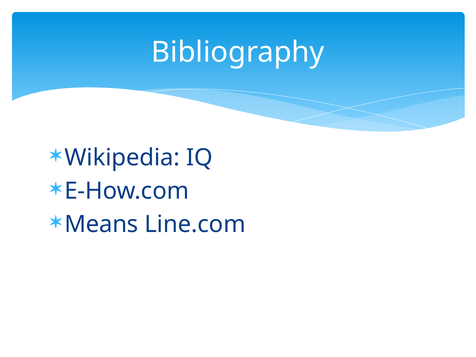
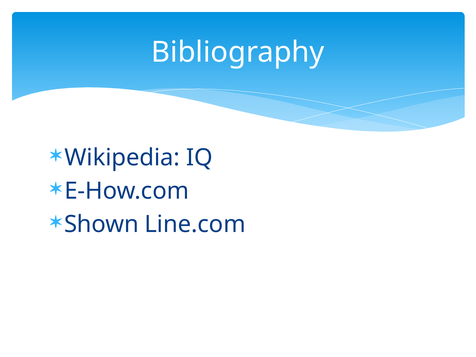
Means: Means -> Shown (101, 224)
